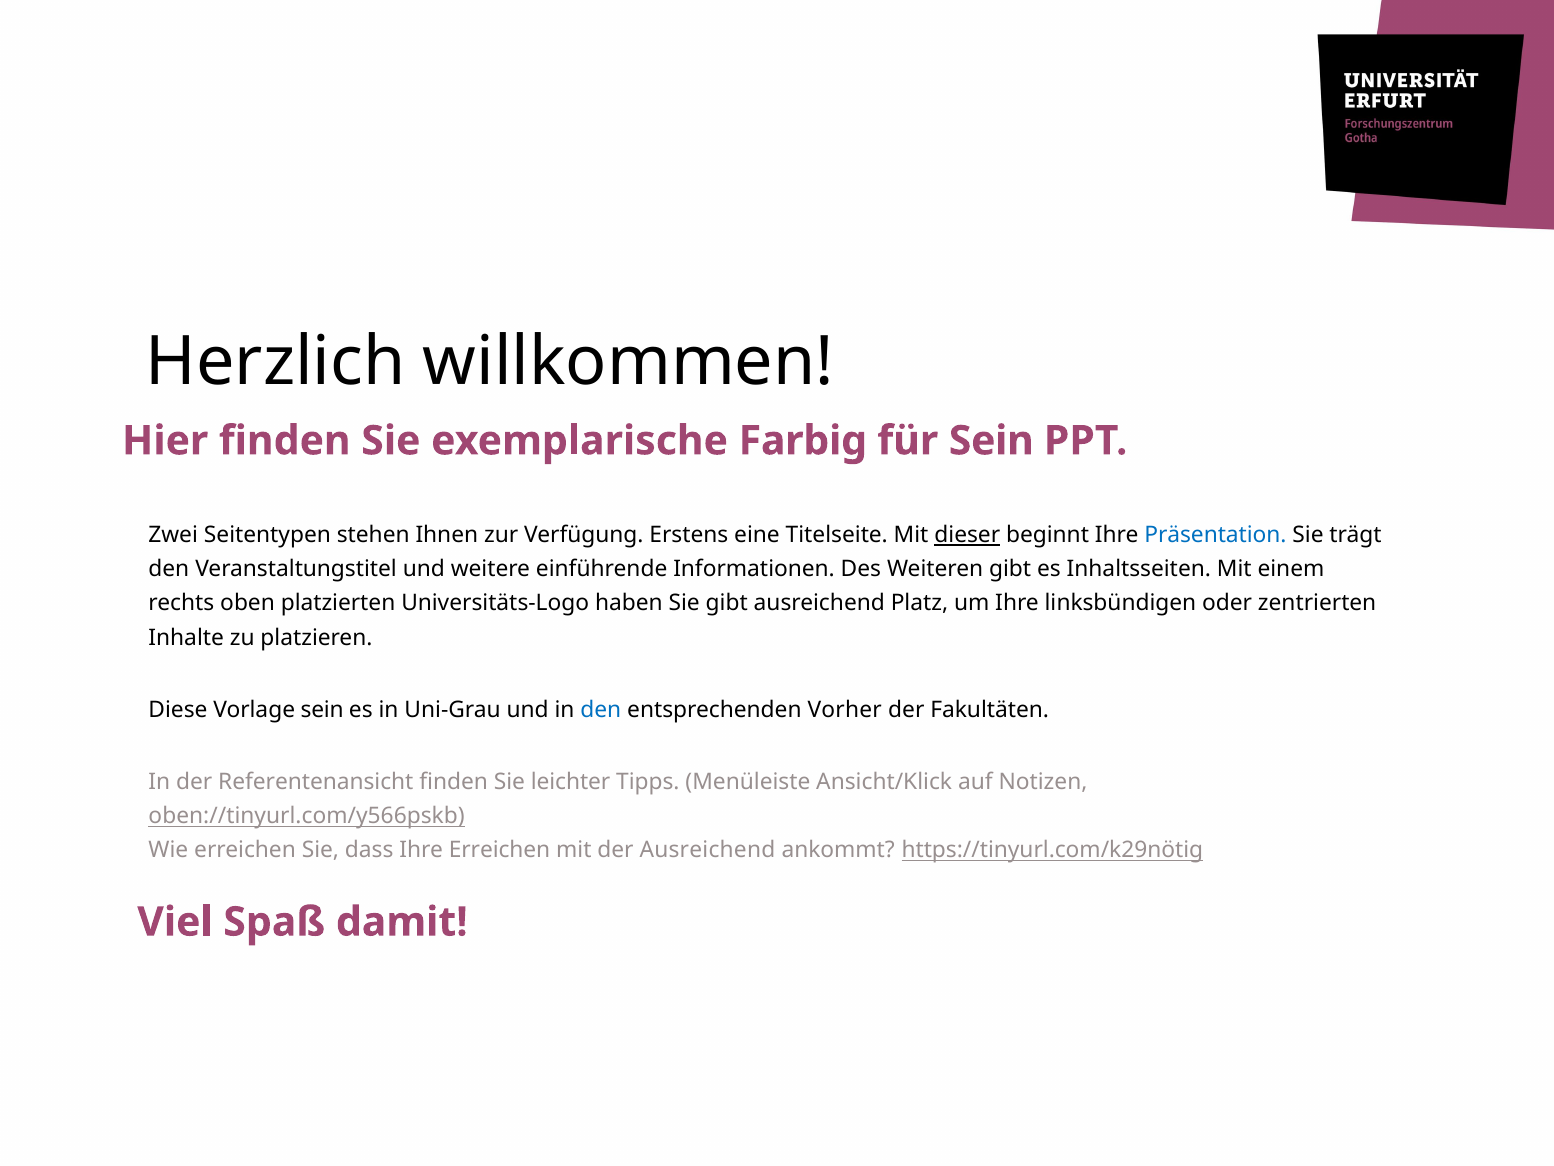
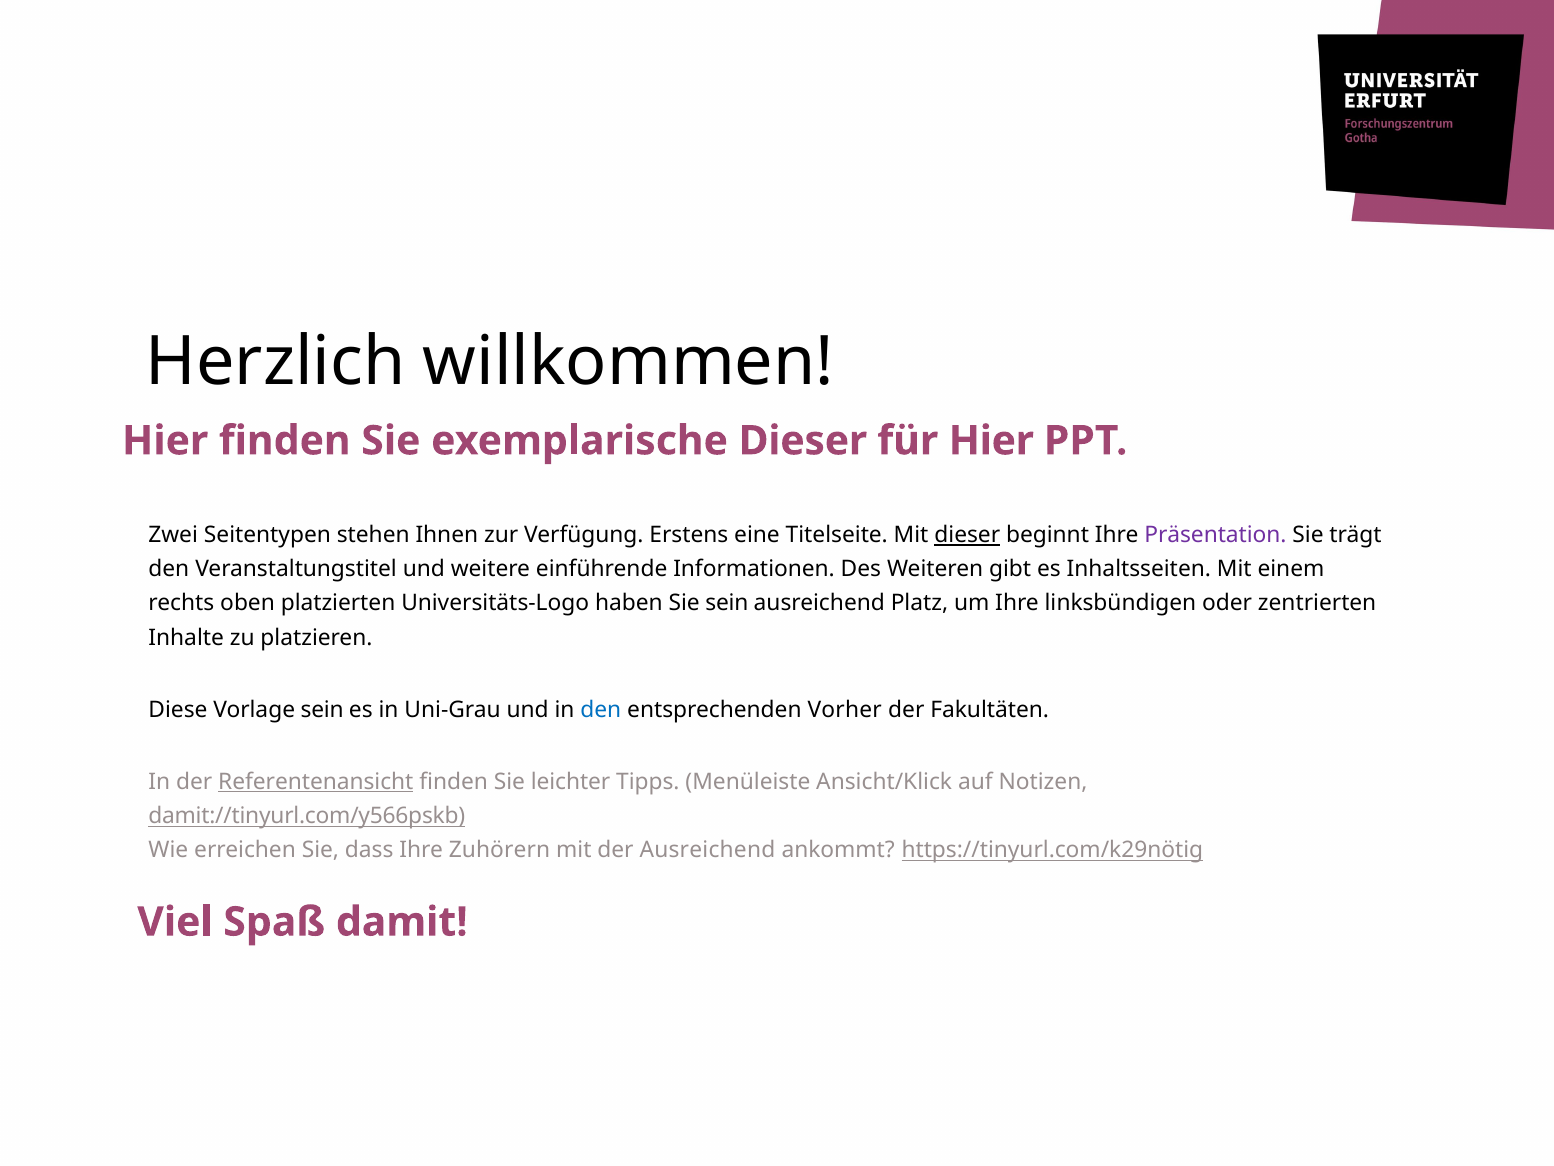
exemplarische Farbig: Farbig -> Dieser (803, 441)
für Sein: Sein -> Hier (991, 441)
Präsentation colour: blue -> purple (1215, 535)
Sie gibt: gibt -> sein (727, 603)
Referentenansicht underline: none -> present (316, 781)
oben://tinyurl.com/y566pskb: oben://tinyurl.com/y566pskb -> damit://tinyurl.com/y566pskb (307, 816)
Ihre Erreichen: Erreichen -> Zuhörern (499, 850)
